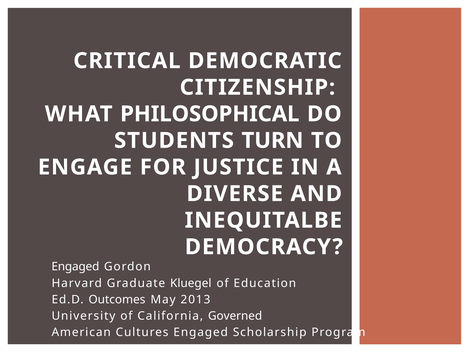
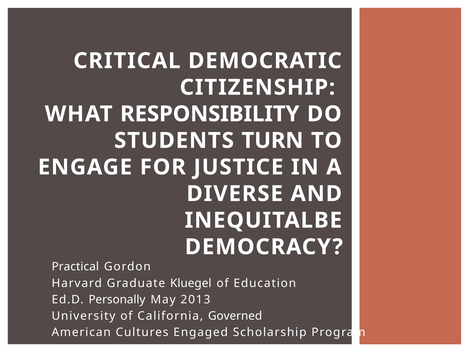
PHILOSOPHICAL: PHILOSOPHICAL -> RESPONSIBILITY (210, 114)
Engaged: Engaged -> Practical (75, 267)
Outcomes: Outcomes -> Personally (117, 299)
